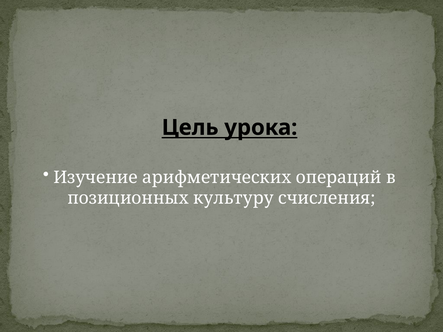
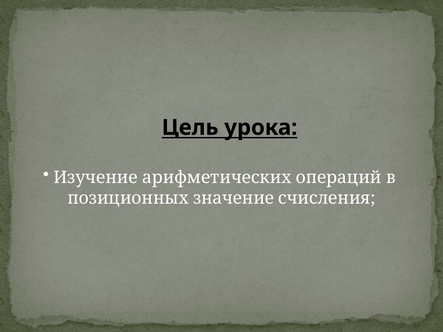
культуру: культуру -> значение (234, 198)
